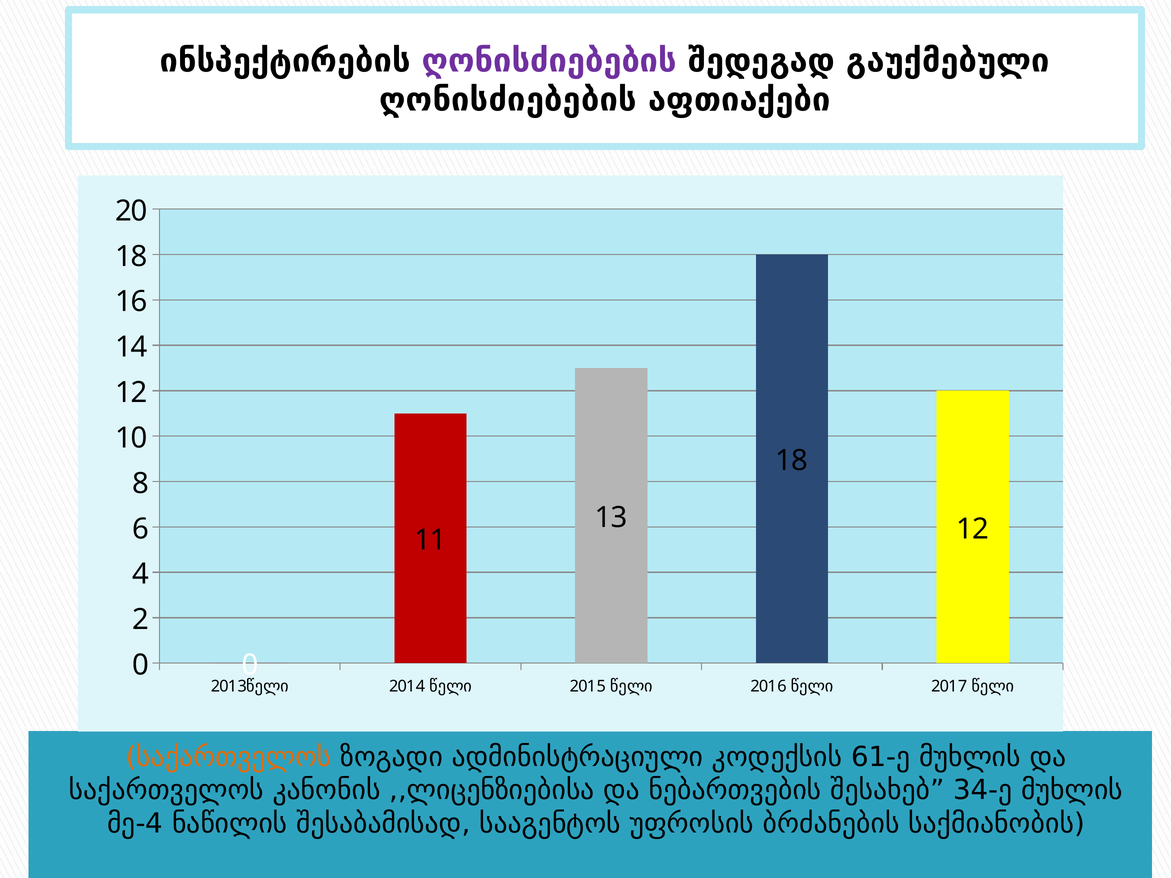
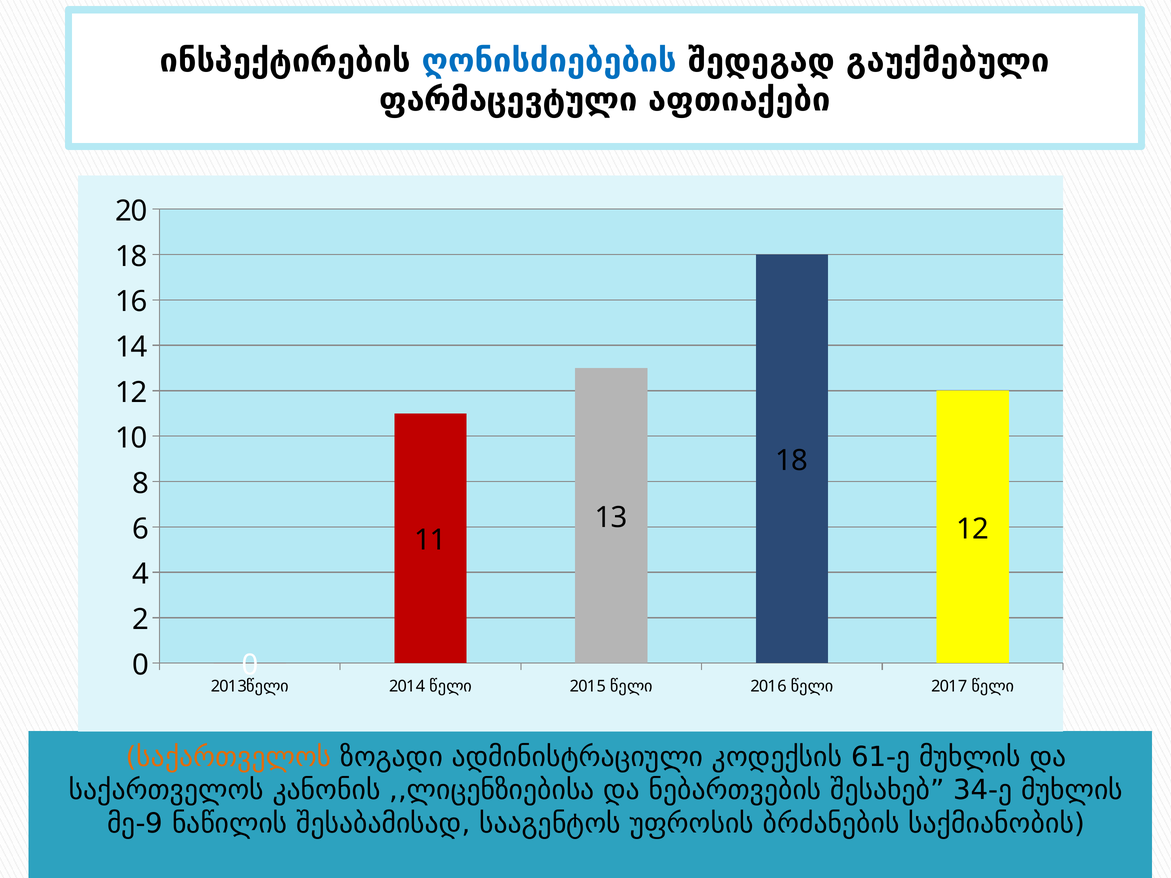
ღონისძიებების colour: purple -> blue (549, 61)
ღონისძიებების: ღონისძიებების -> ფარმაცევტული (508, 100)
მე-4: მე-4 -> მე-9 (135, 824)
